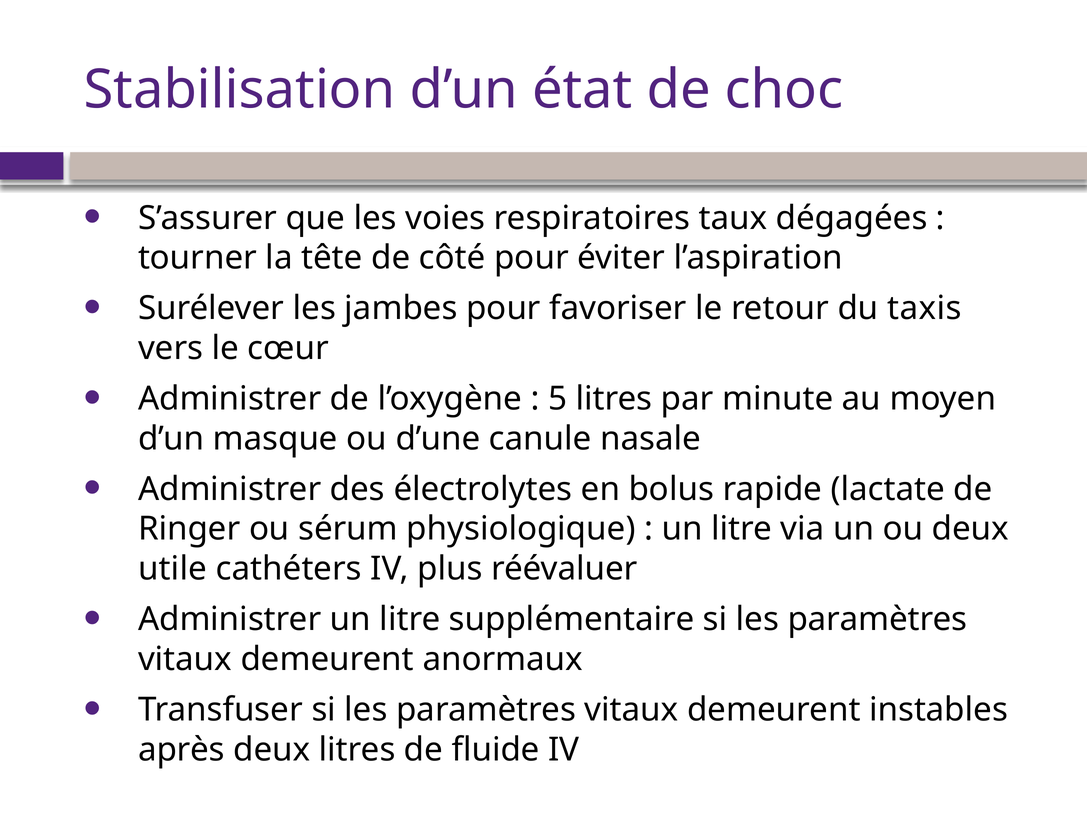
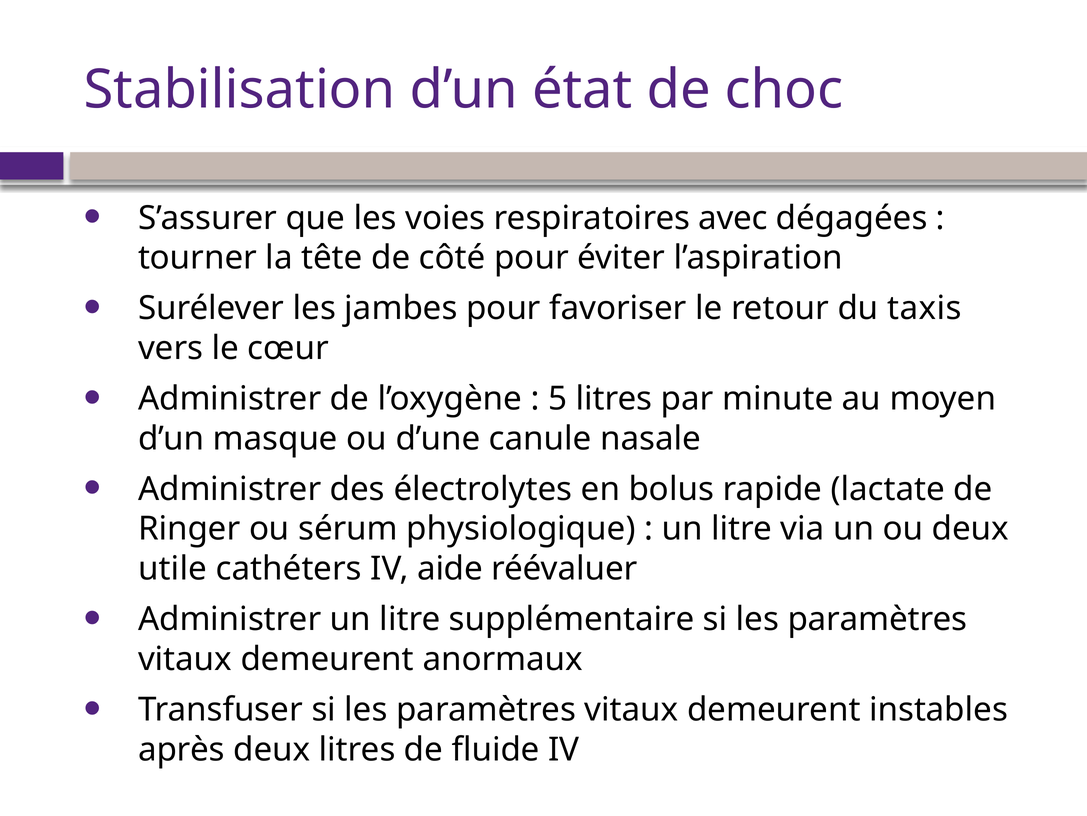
taux: taux -> avec (733, 218)
plus: plus -> aide (450, 568)
